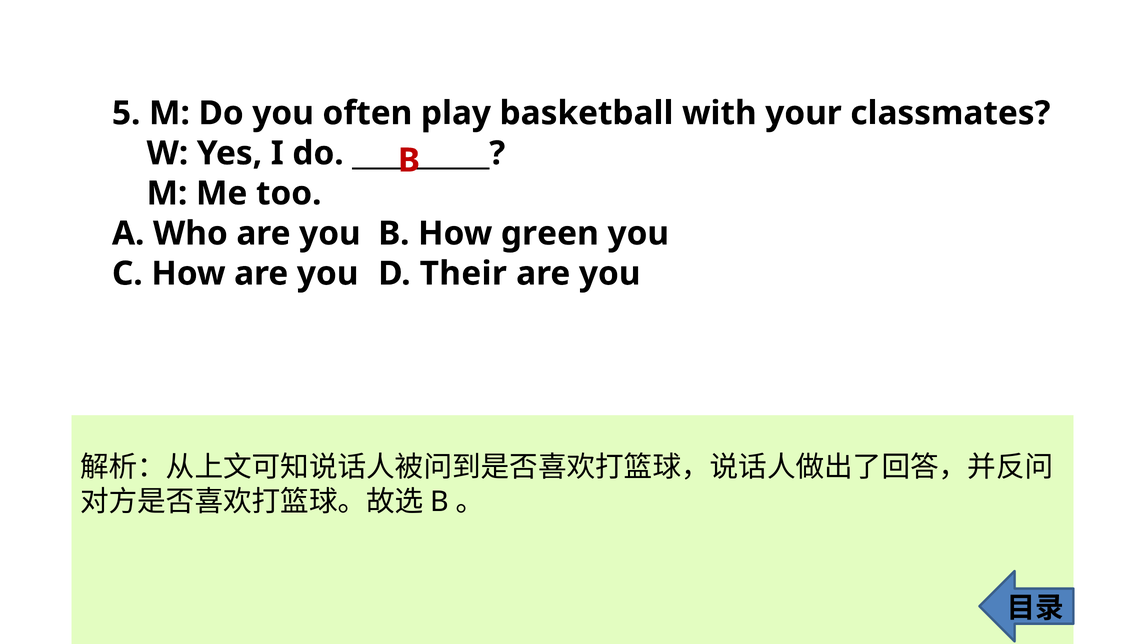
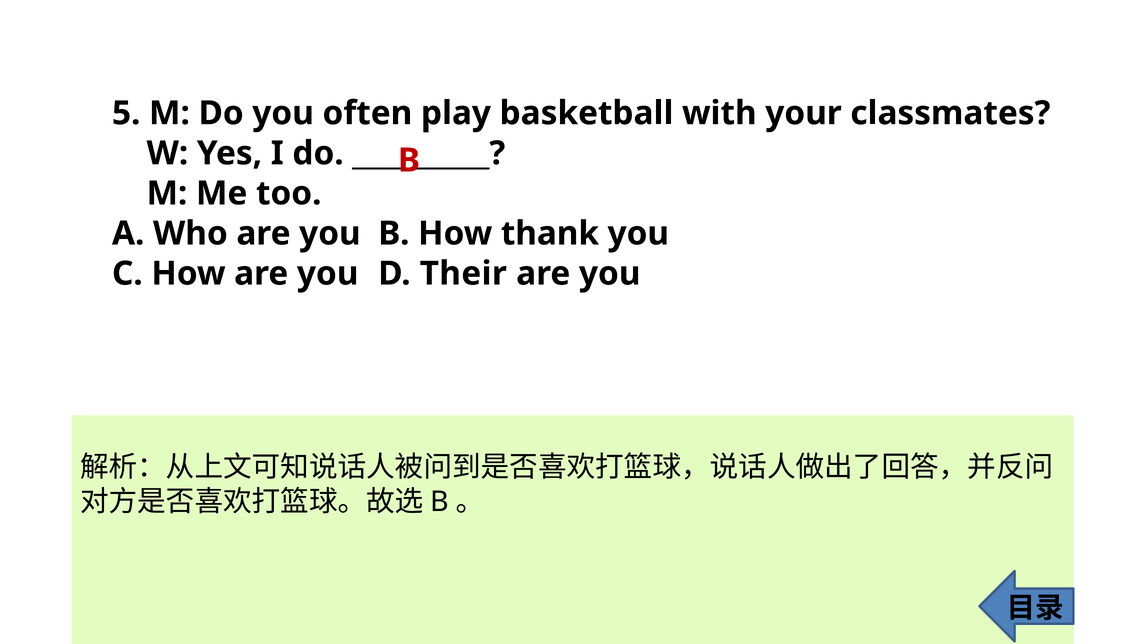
green: green -> thank (550, 234)
